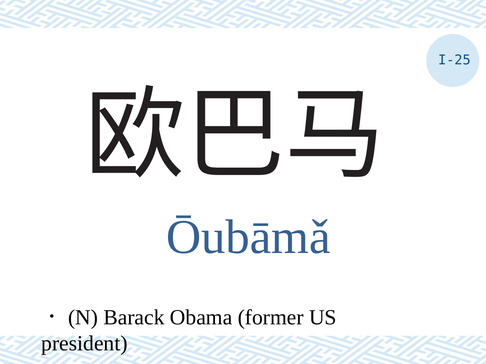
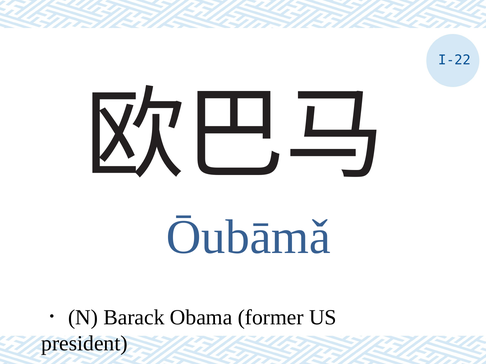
I-25: I-25 -> I-22 (454, 60)
